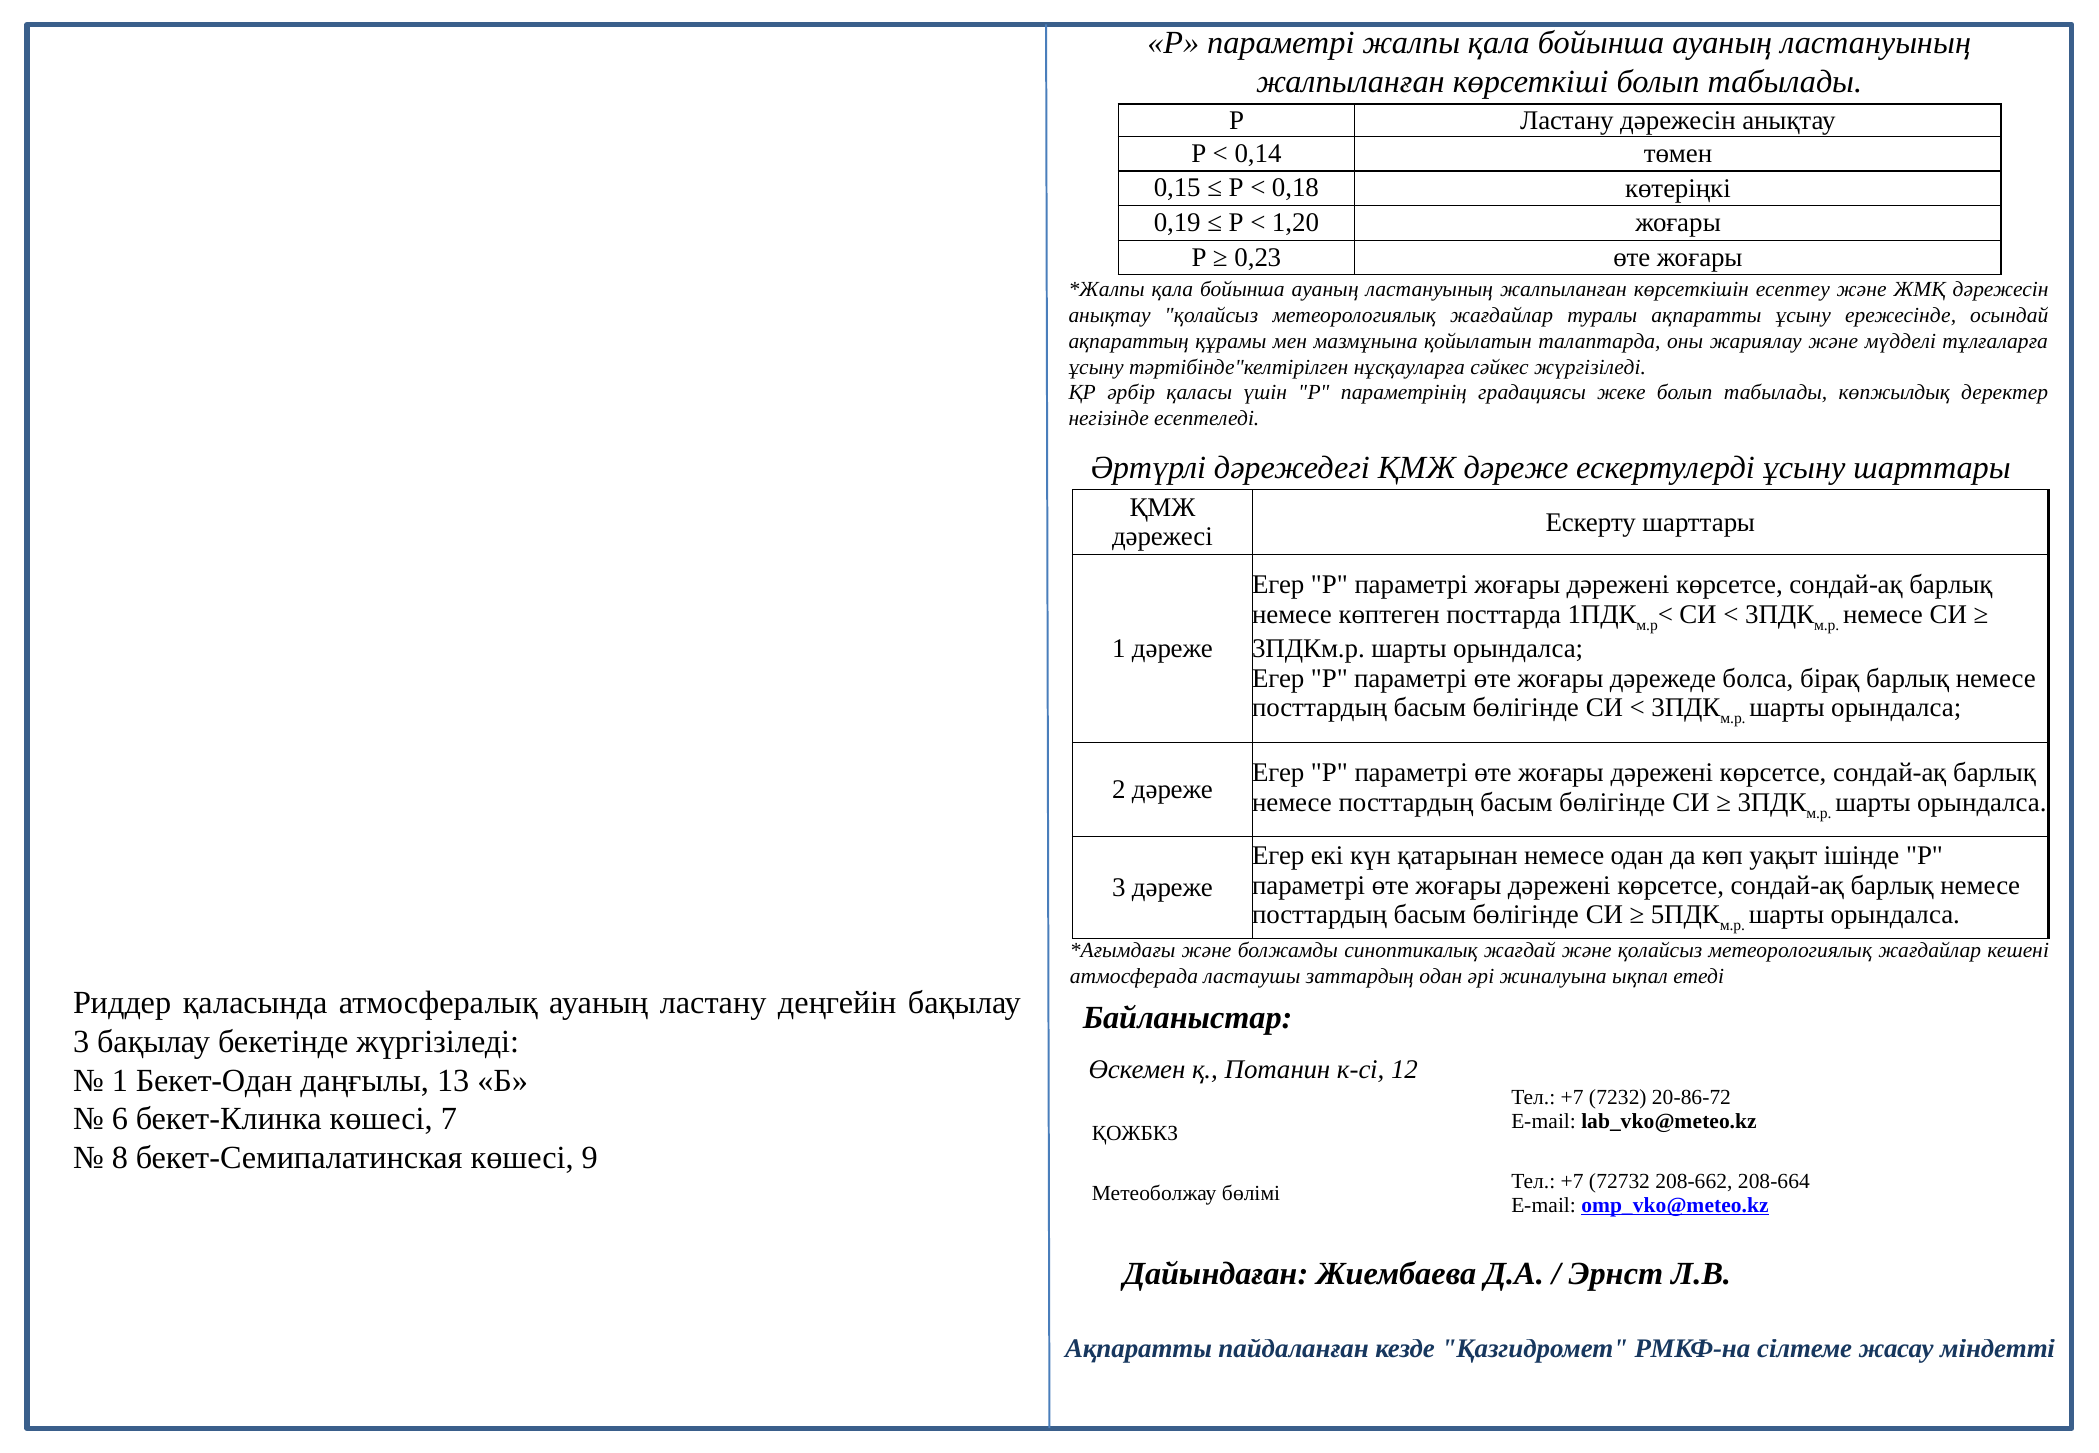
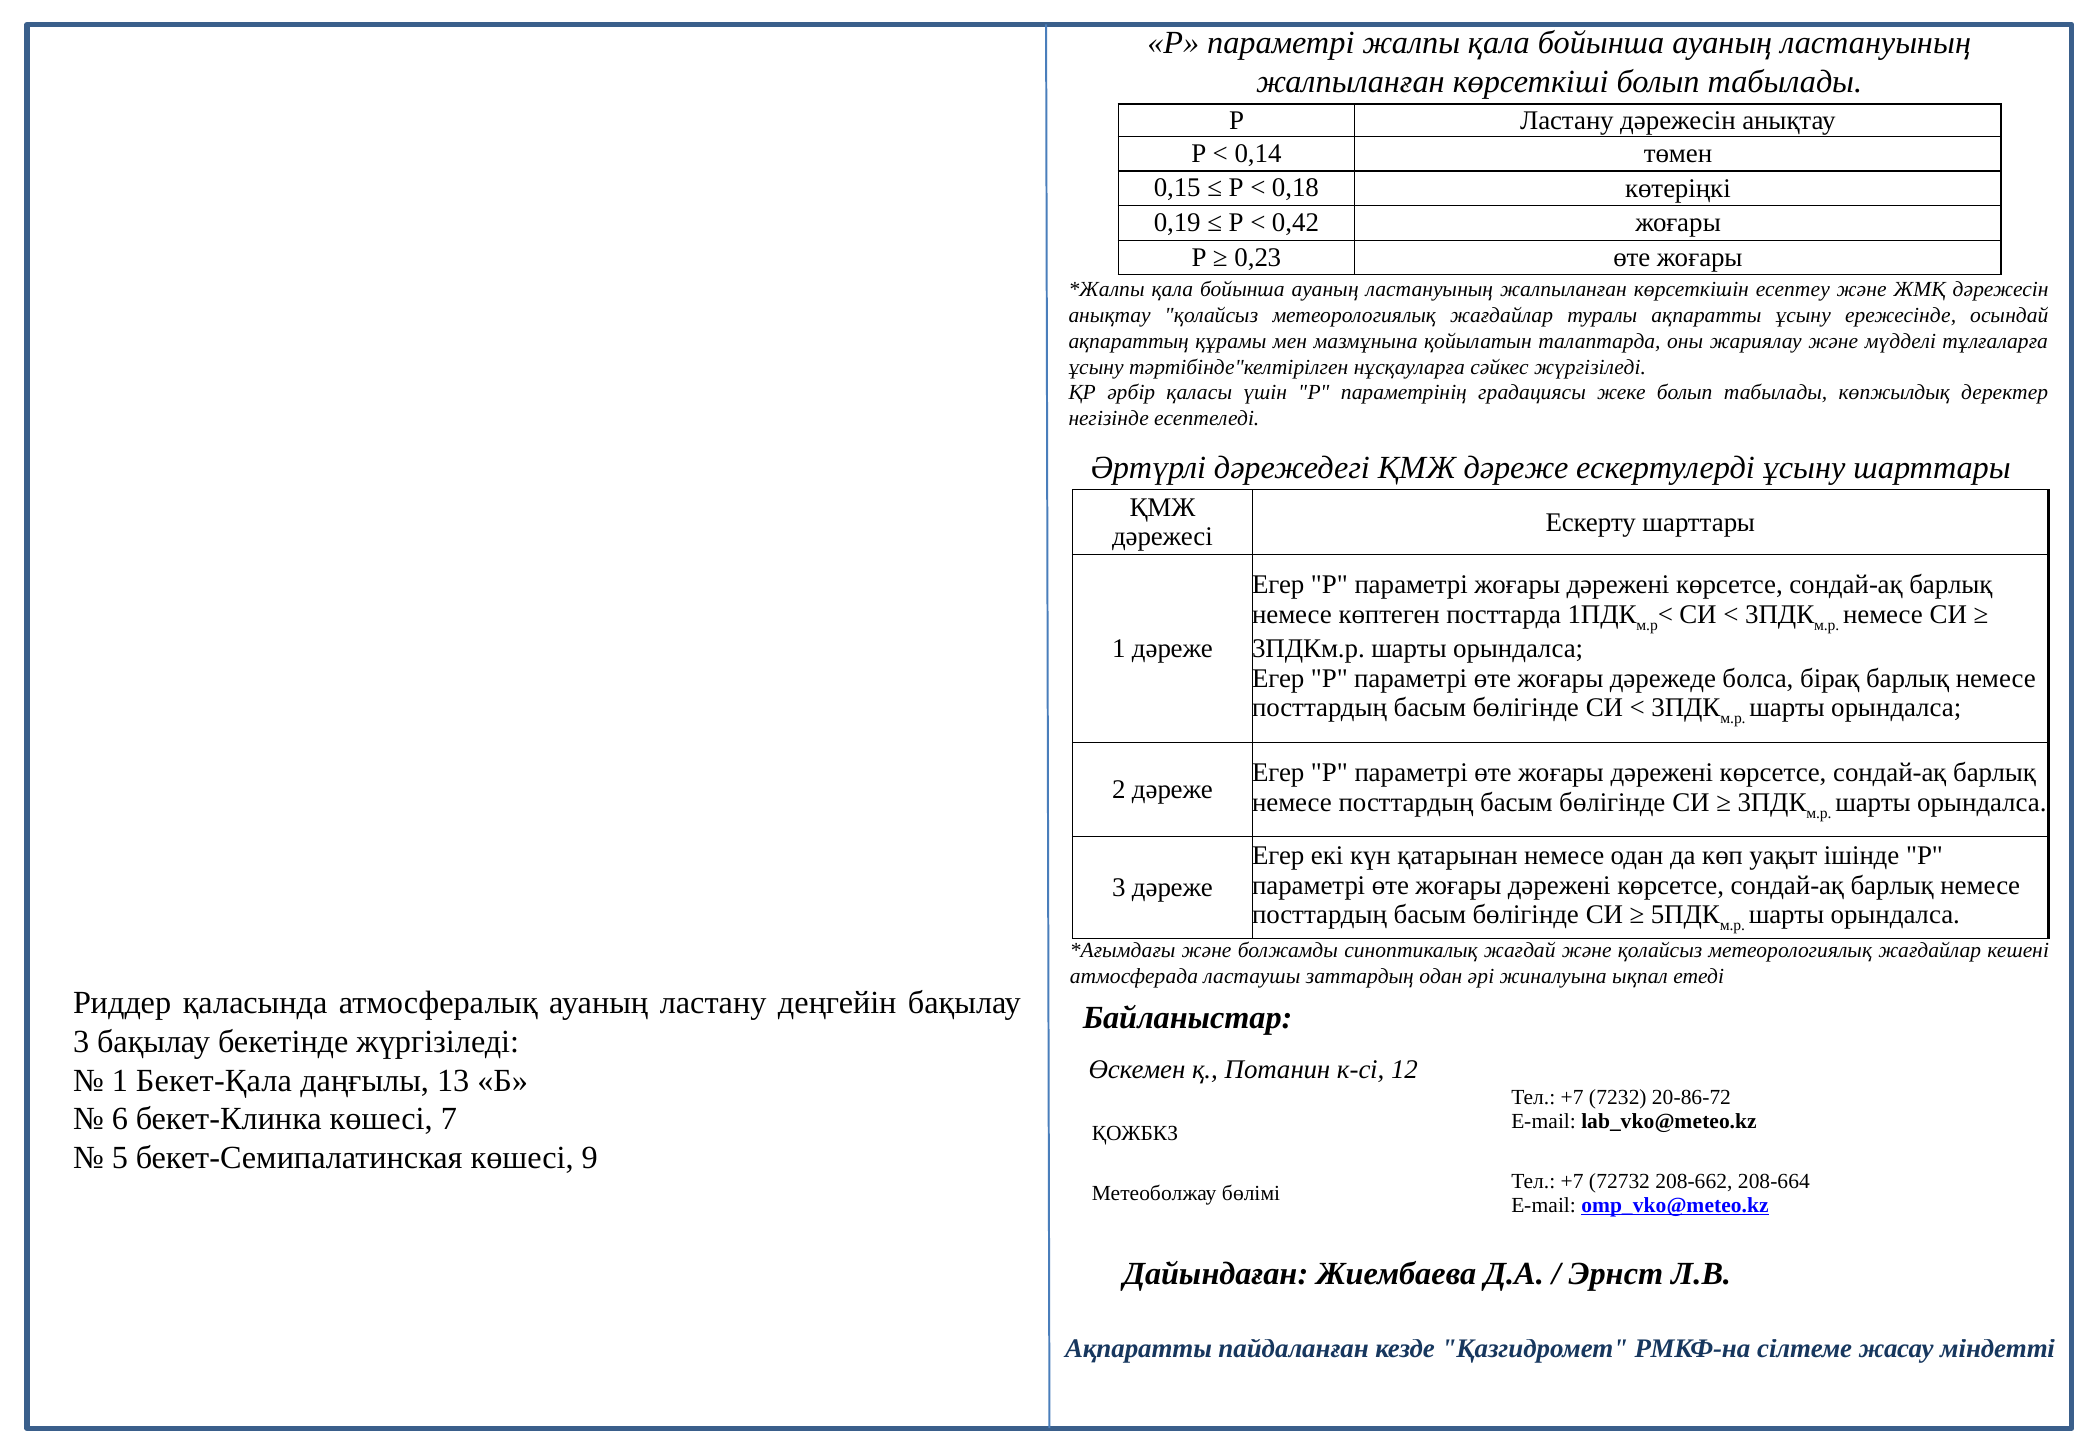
1,20: 1,20 -> 0,42 (1295, 223)
Бекет-Одан: Бекет-Одан -> Бекет-Қала (214, 1081)
8: 8 -> 5 (120, 1158)
